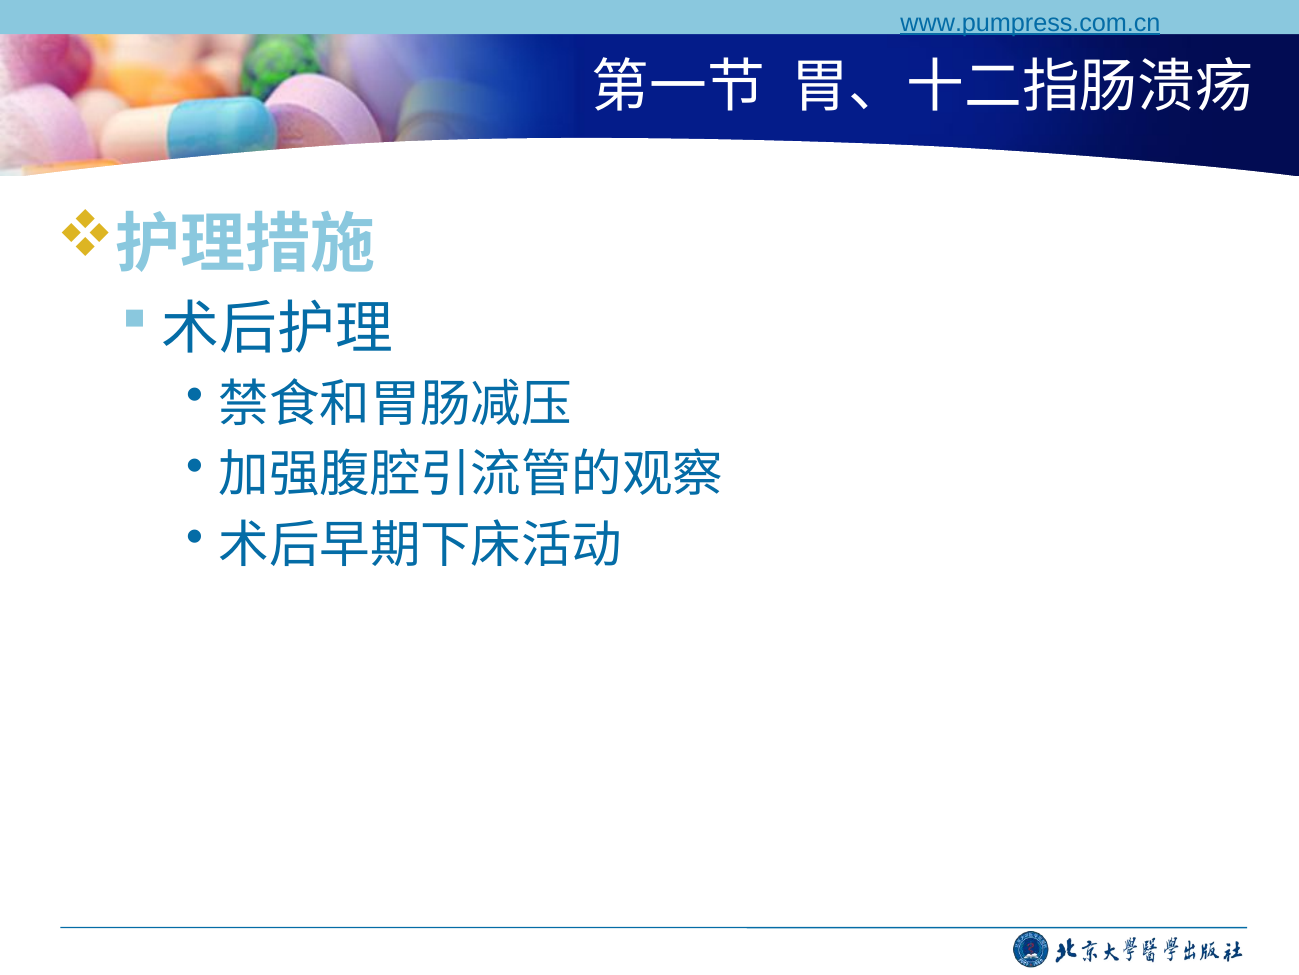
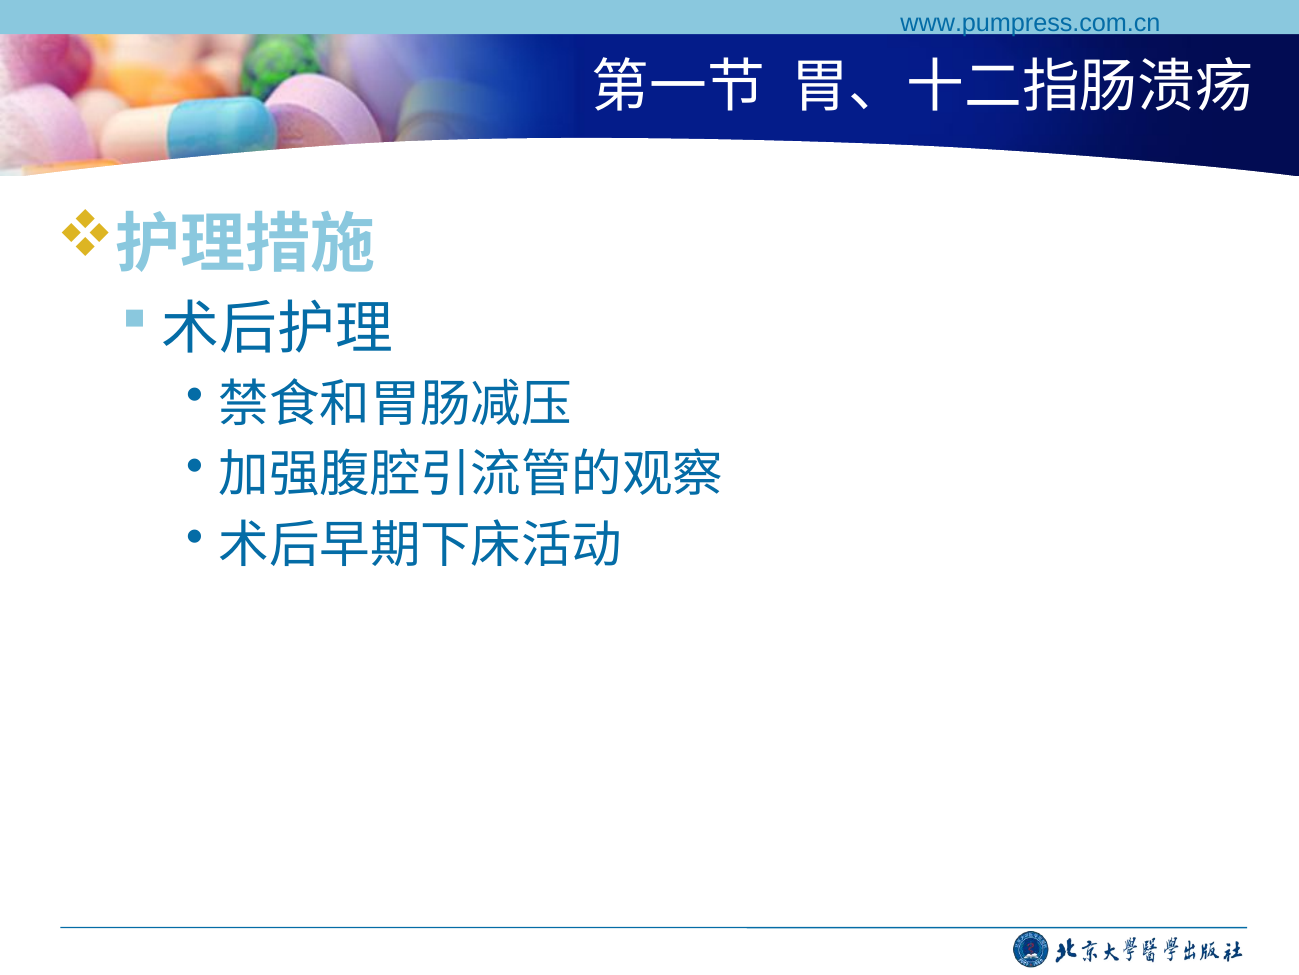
www.pumpress.com.cn underline: present -> none (1030, 23)
